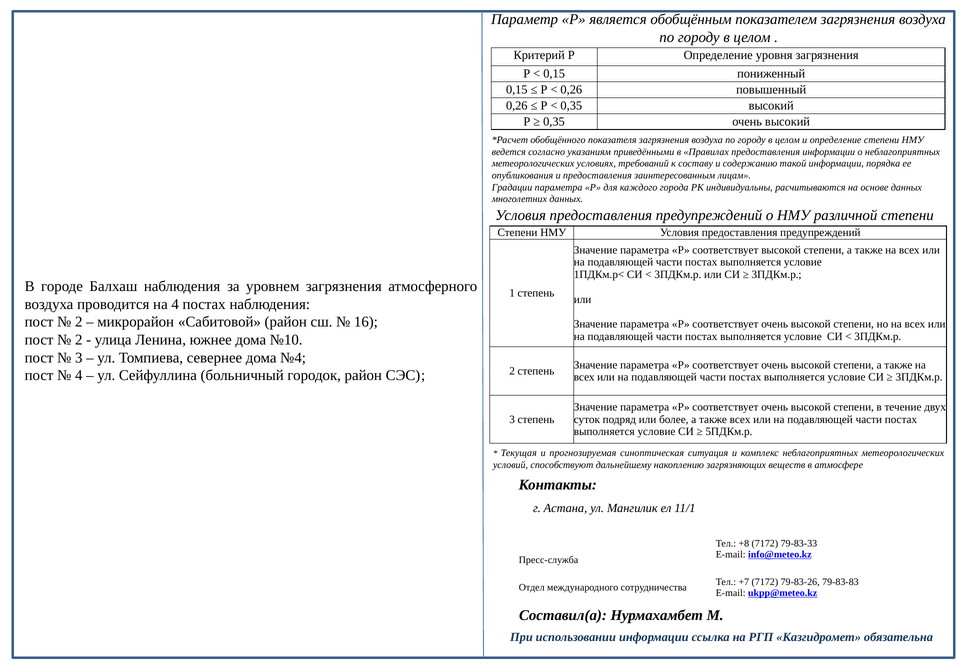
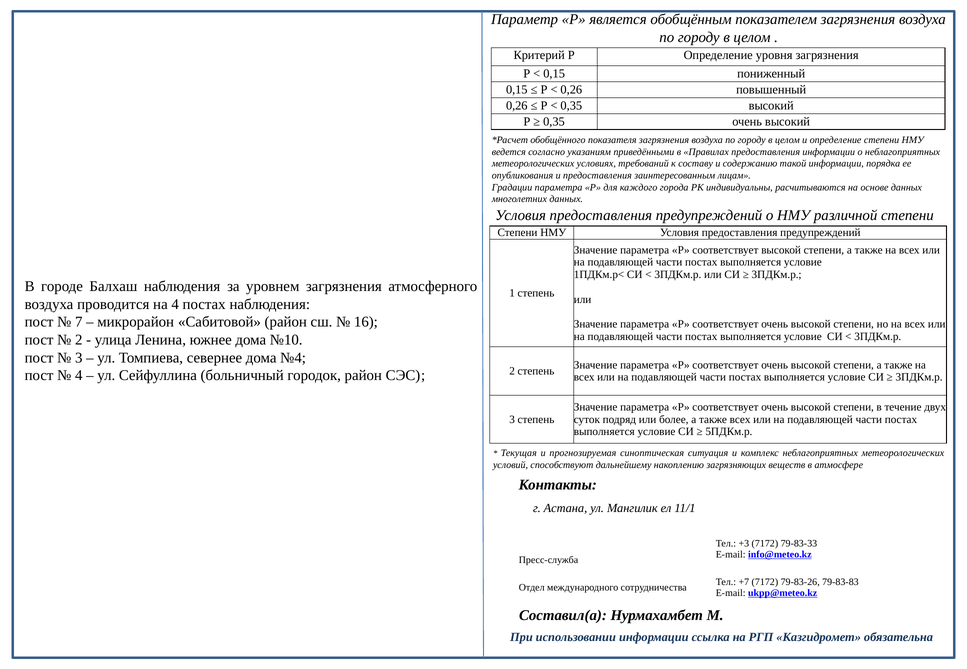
2: 2 -> 7 (79, 322)
+8: +8 -> +3 (744, 544)
